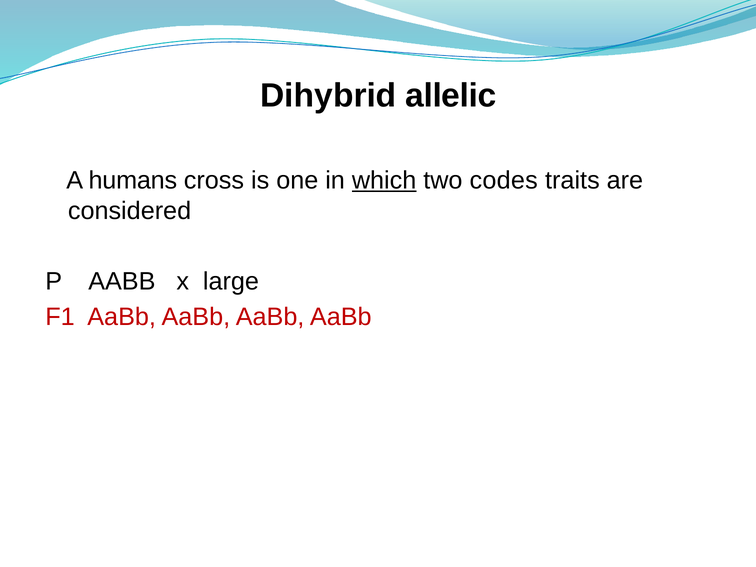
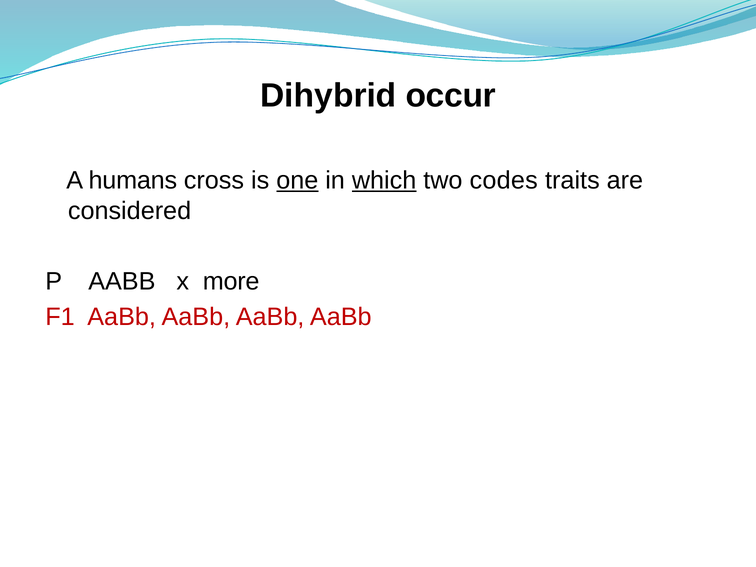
allelic: allelic -> occur (451, 96)
one underline: none -> present (297, 181)
large: large -> more (231, 281)
